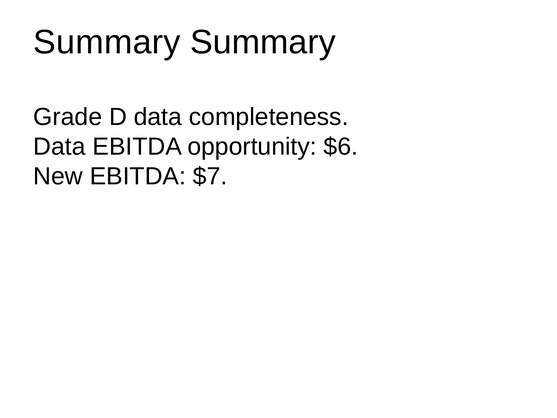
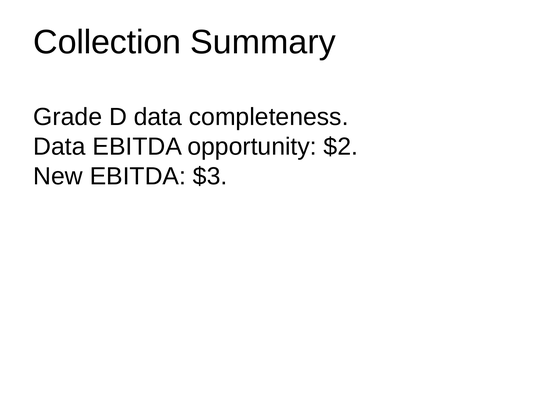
Summary: Summary -> Collection (107, 42)
$6: $6 -> $2 (341, 147)
$7: $7 -> $3 (210, 176)
